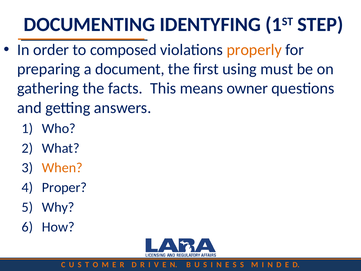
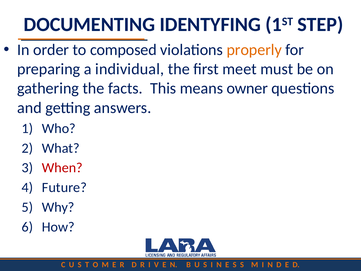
document: document -> individual (130, 69)
using: using -> meet (239, 69)
When colour: orange -> red (62, 168)
Proper: Proper -> Future (64, 187)
